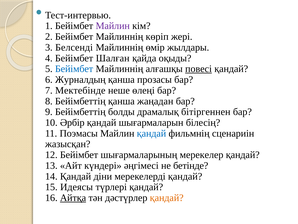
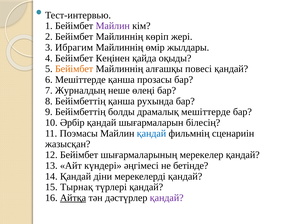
Белсенді: Белсенді -> Ибрагим (74, 47)
Шалған: Шалған -> Кеңінен (113, 58)
Бейімбет colour: blue -> orange (74, 69)
повесі underline: present -> none (199, 69)
6 Журналдың: Журналдың -> Мешіттерде (80, 79)
Мектебінде: Мектебінде -> Журналдың (80, 90)
жаңадан: жаңадан -> рухында (155, 101)
драмалық бітіргеннен: бітіргеннен -> мешіттерде (206, 112)
Идеясы: Идеясы -> Тырнақ (77, 187)
қандай colour: orange -> purple (167, 197)
